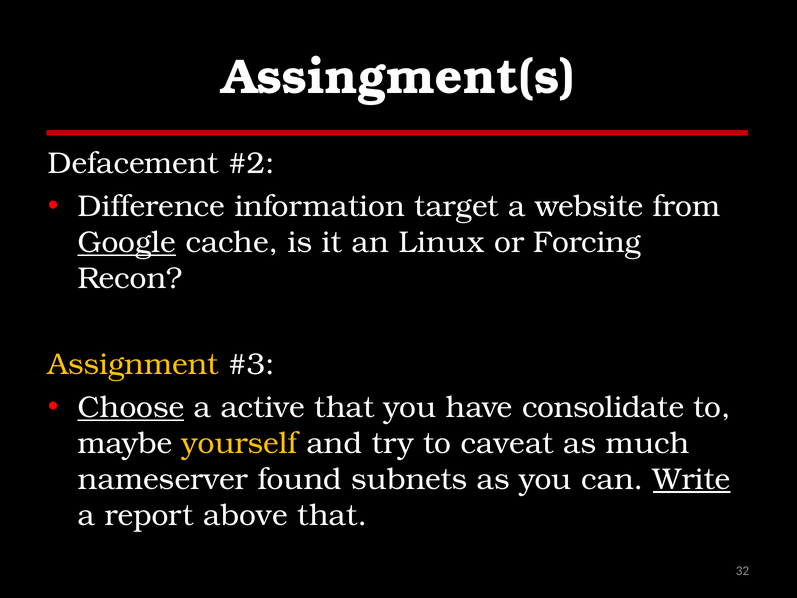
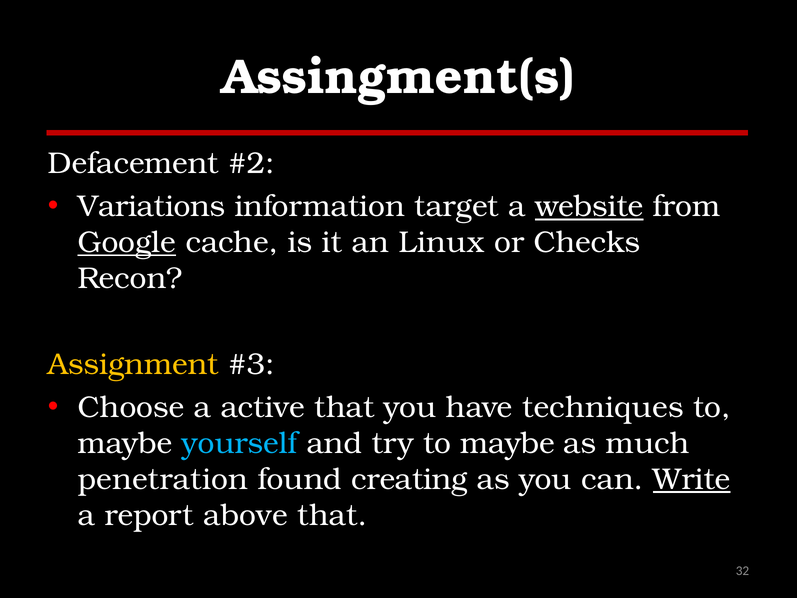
Difference: Difference -> Variations (151, 206)
website underline: none -> present (589, 206)
Forcing: Forcing -> Checks (587, 242)
Choose underline: present -> none (131, 407)
consolidate: consolidate -> techniques (603, 407)
yourself colour: yellow -> light blue (240, 443)
try to caveat: caveat -> maybe (507, 443)
nameserver: nameserver -> penetration (163, 479)
subnets: subnets -> creating (410, 479)
